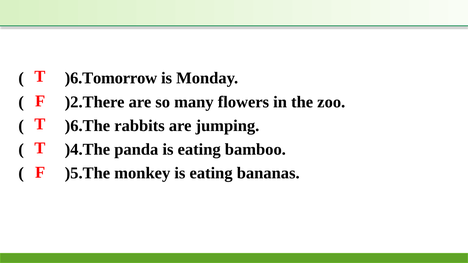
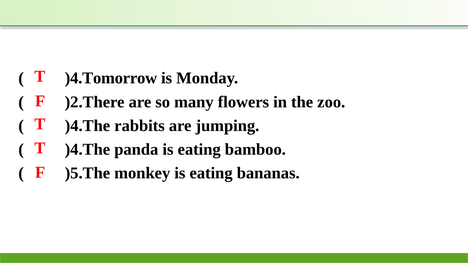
)6.Tomorrow: )6.Tomorrow -> )4.Tomorrow (111, 78)
)6.The: )6.The -> )4.The (87, 126)
